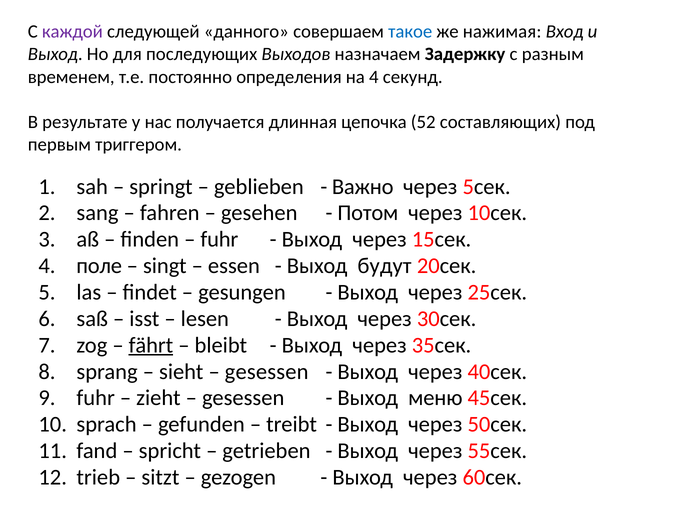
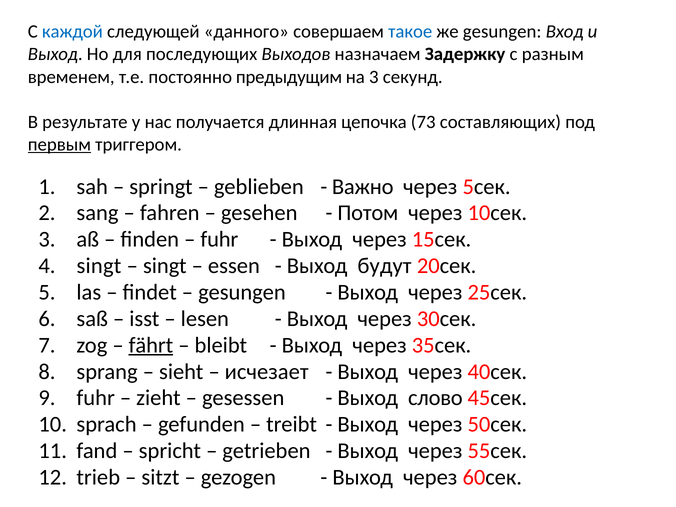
каждой colour: purple -> blue (72, 32)
же нажимая: нажимая -> gesungen (502, 32)
определения: определения -> предыдущим (289, 77)
на 4: 4 -> 3 (374, 77)
52: 52 -> 73 (423, 122)
первым underline: none -> present (59, 144)
поле: поле -> singt (99, 266)
gesessen: gesessen -> исчезает (267, 372)
меню: меню -> слово (435, 398)
